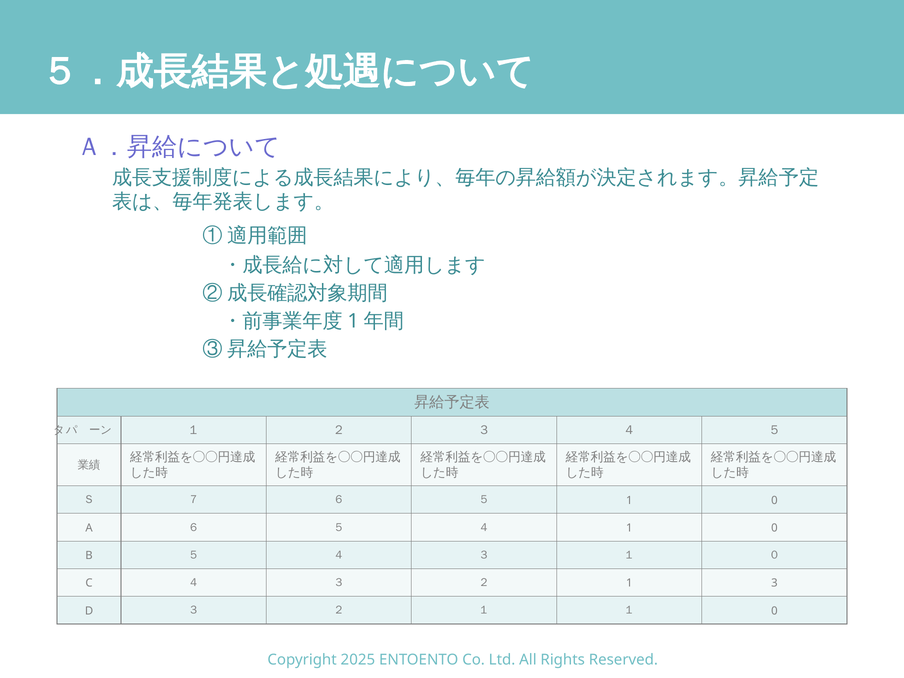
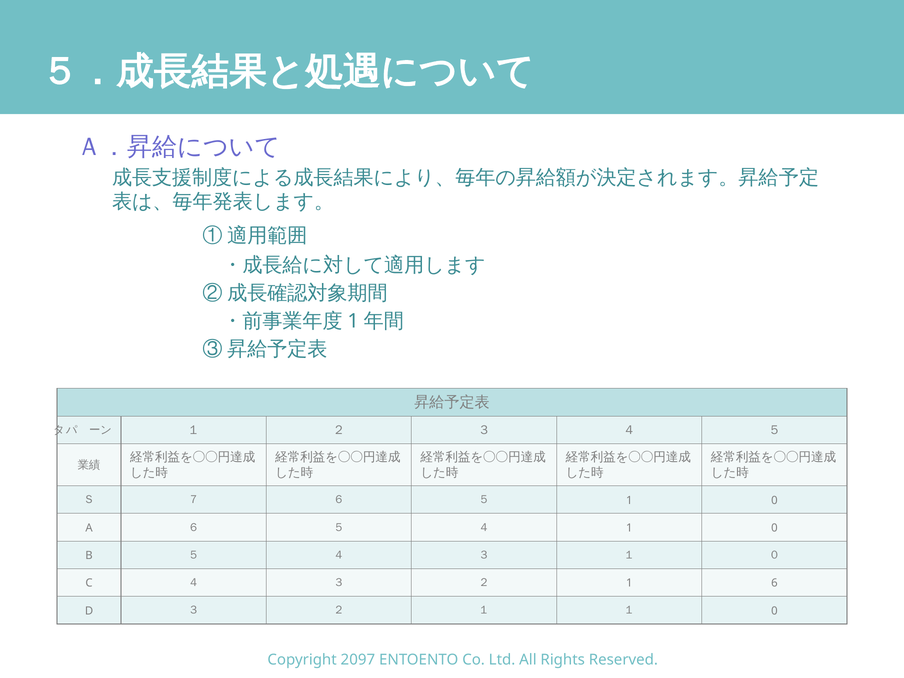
3: 3 -> 6 (774, 583)
2025: 2025 -> 2097 (358, 660)
